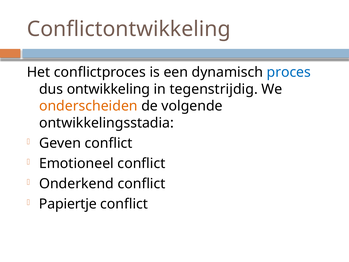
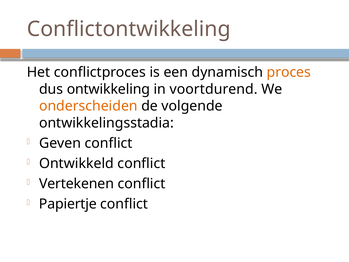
proces colour: blue -> orange (289, 72)
tegenstrijdig: tegenstrijdig -> voortdurend (214, 89)
Emotioneel: Emotioneel -> Ontwikkeld (76, 163)
Onderkend: Onderkend -> Vertekenen (77, 184)
